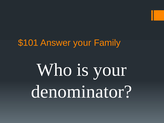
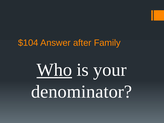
$101: $101 -> $104 (28, 43)
Answer your: your -> after (82, 43)
Who underline: none -> present (54, 70)
